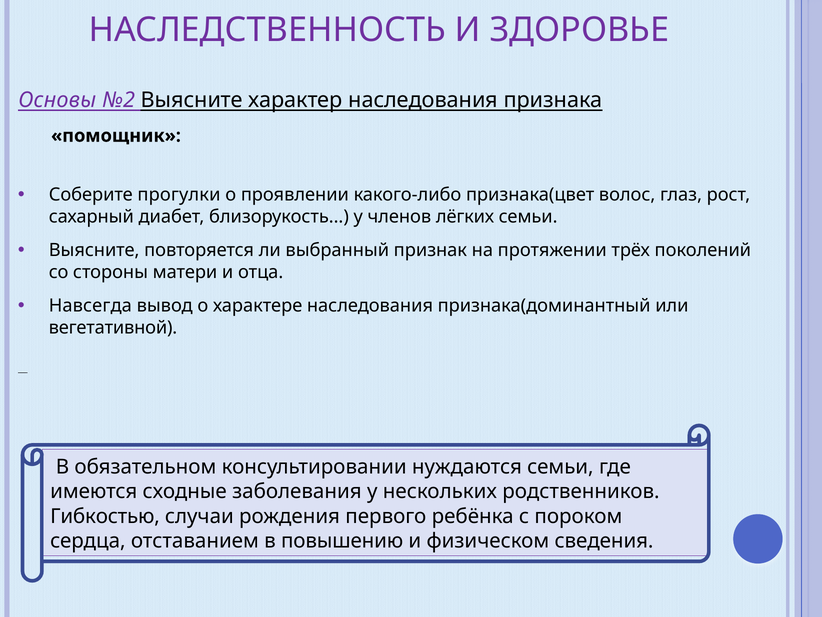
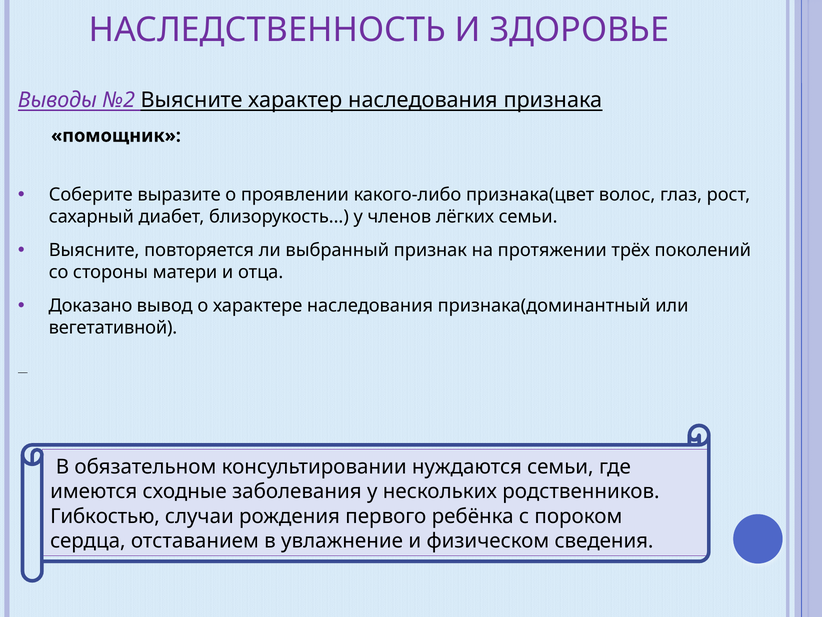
Основы: Основы -> Выводы (57, 100)
прогулки: прогулки -> выразите (179, 195)
Навсегда: Навсегда -> Доказано (90, 306)
повышению: повышению -> увлажнение (342, 541)
